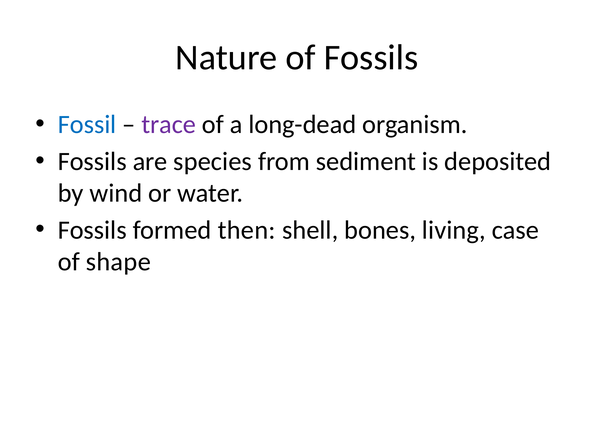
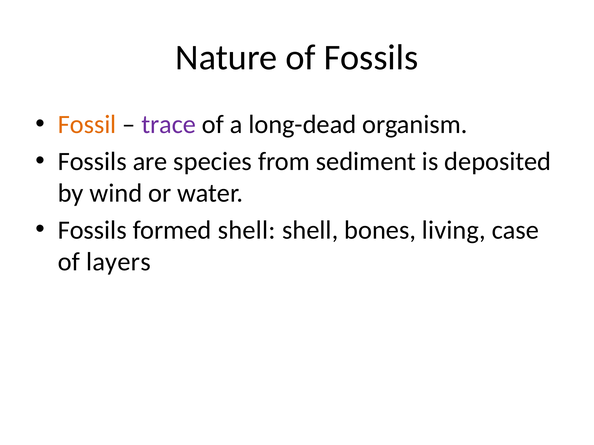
Fossil colour: blue -> orange (87, 125)
formed then: then -> shell (247, 230)
shape: shape -> layers (118, 262)
